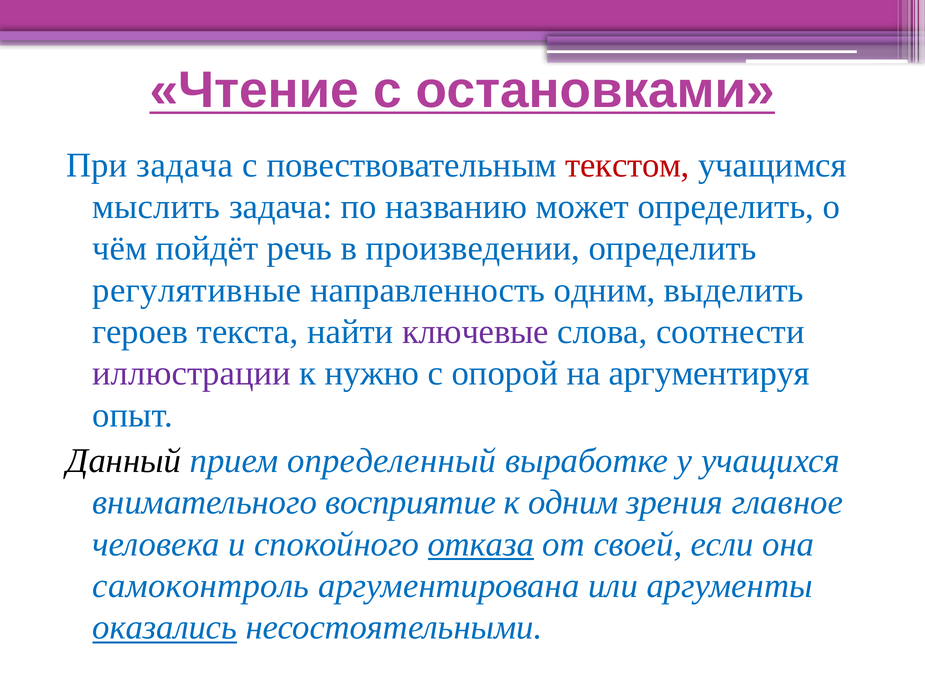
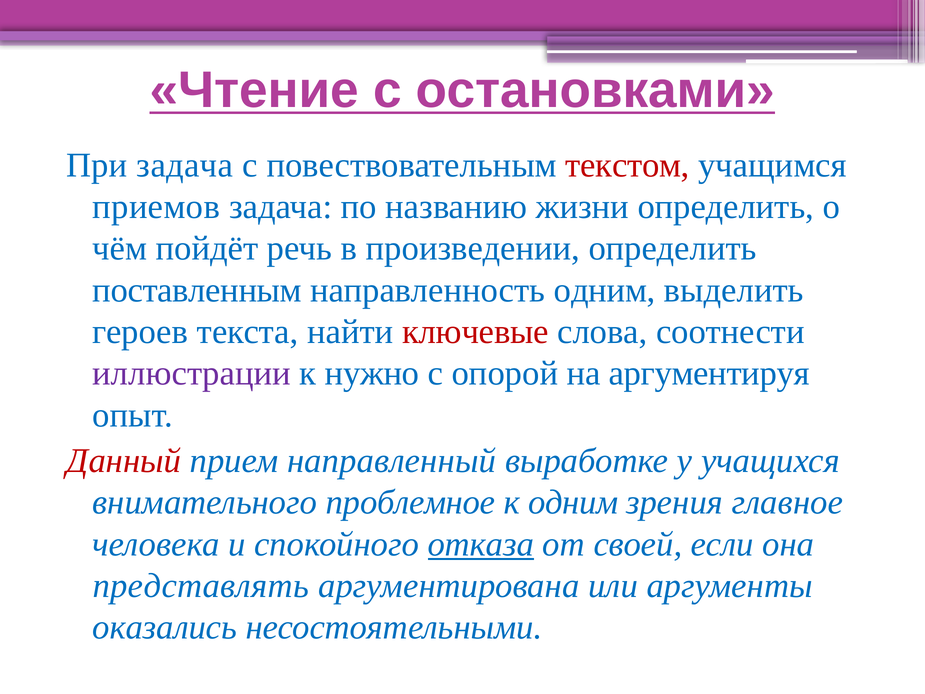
мыслить: мыслить -> приемов (156, 207)
может: может -> жизни (582, 207)
регулятивные: регулятивные -> поставленным (197, 290)
ключевые colour: purple -> red (475, 332)
Данный colour: black -> red (124, 461)
определенный: определенный -> направленный (392, 461)
восприятие: восприятие -> проблемное (411, 502)
самоконтроль: самоконтроль -> представлять (201, 586)
оказались underline: present -> none (165, 627)
